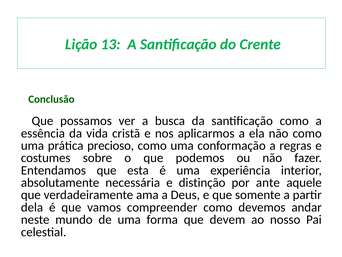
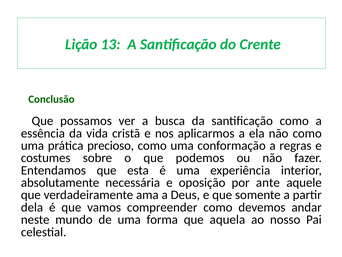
distinção: distinção -> oposição (202, 182)
devem: devem -> aquela (227, 219)
